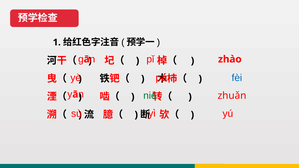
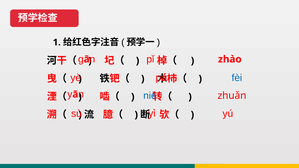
niè colour: green -> blue (150, 96)
